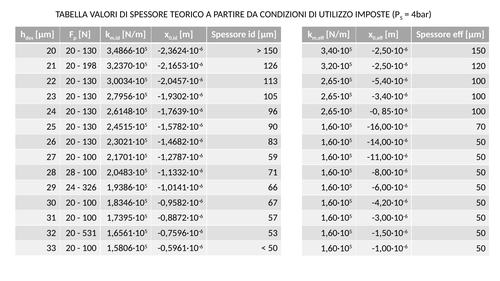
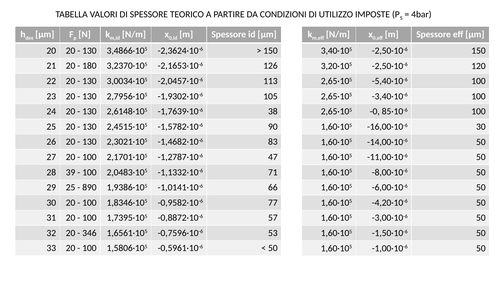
198: 198 -> 180 (89, 66)
96: 96 -> 38 (273, 112)
-16,00·10-6 70: 70 -> 30 (481, 127)
59: 59 -> 47 (273, 157)
28 28: 28 -> 39 (71, 172)
29 24: 24 -> 25 (71, 188)
326: 326 -> 890 (89, 188)
67: 67 -> 77 (273, 203)
531: 531 -> 346 (89, 233)
